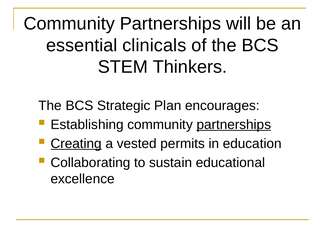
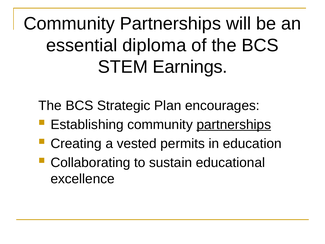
clinicals: clinicals -> diploma (154, 45)
Thinkers: Thinkers -> Earnings (190, 67)
Creating underline: present -> none (76, 143)
